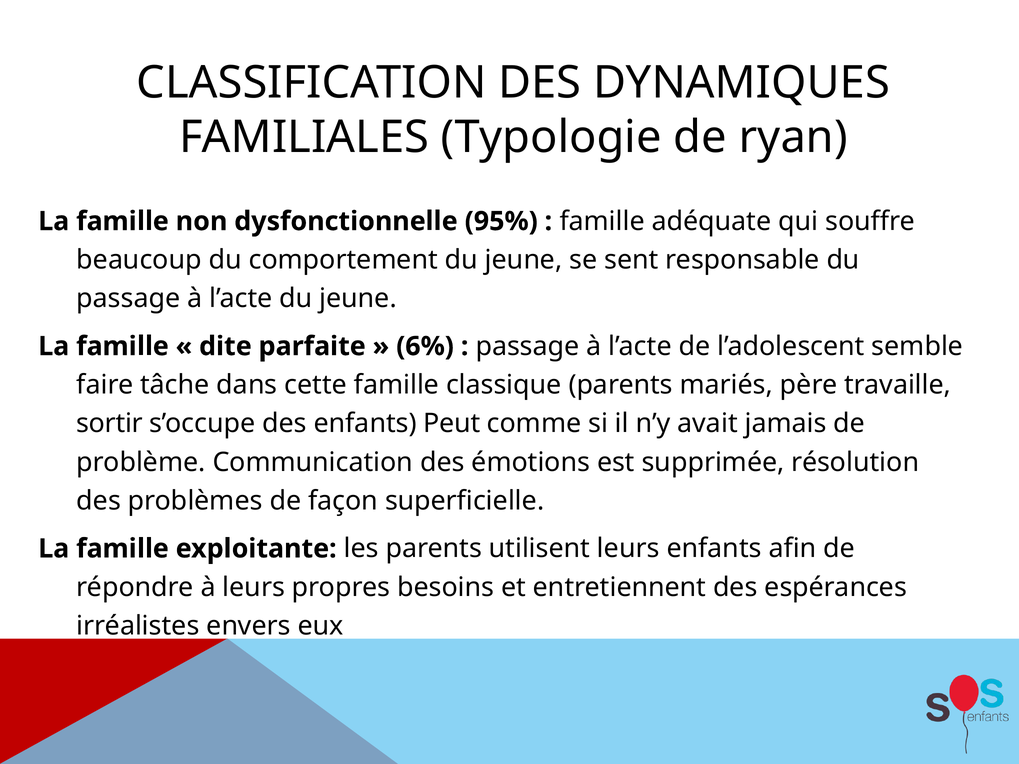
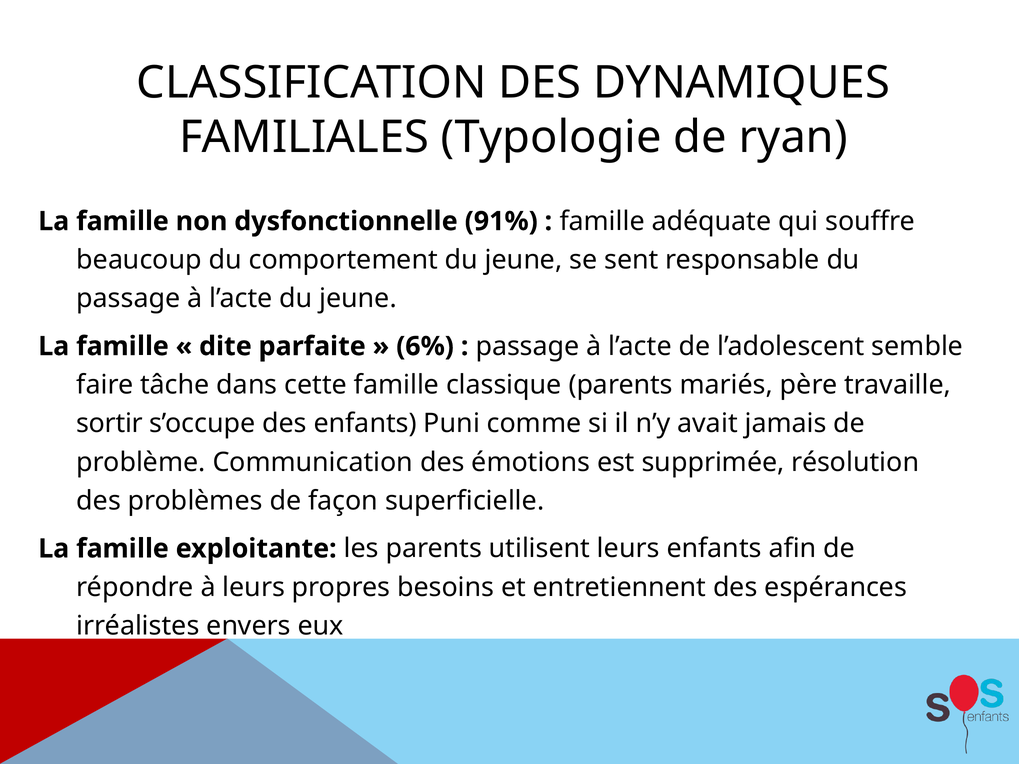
95%: 95% -> 91% (501, 221)
Peut: Peut -> Puni (452, 424)
